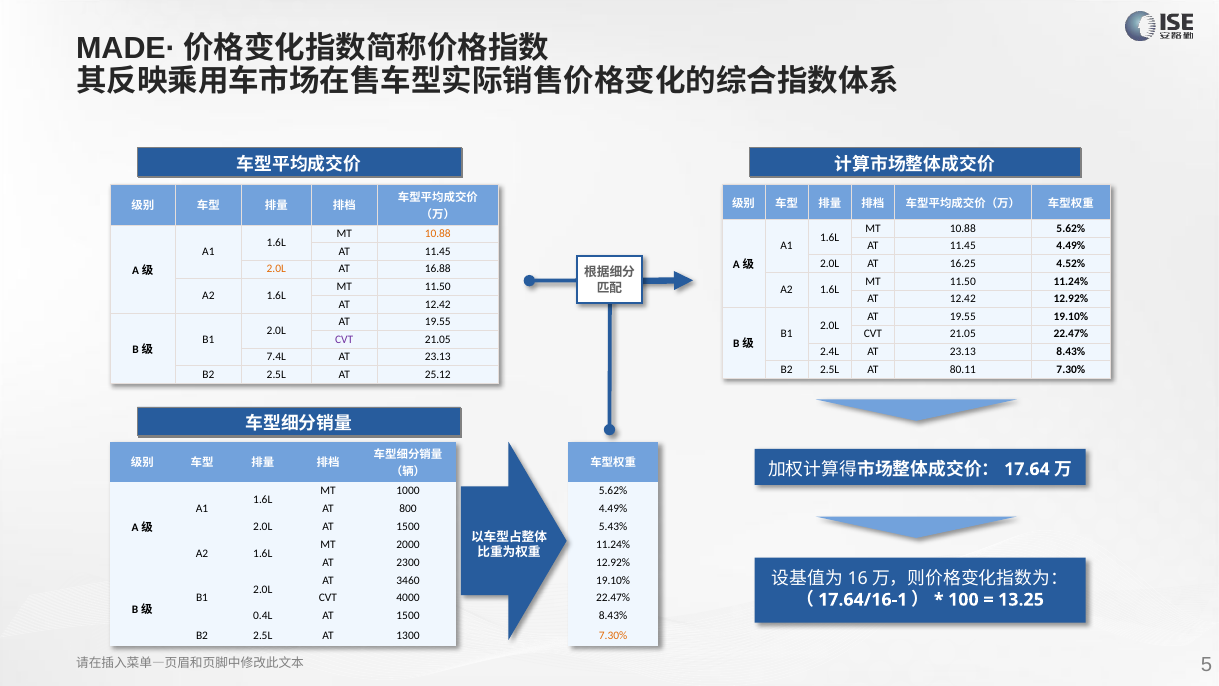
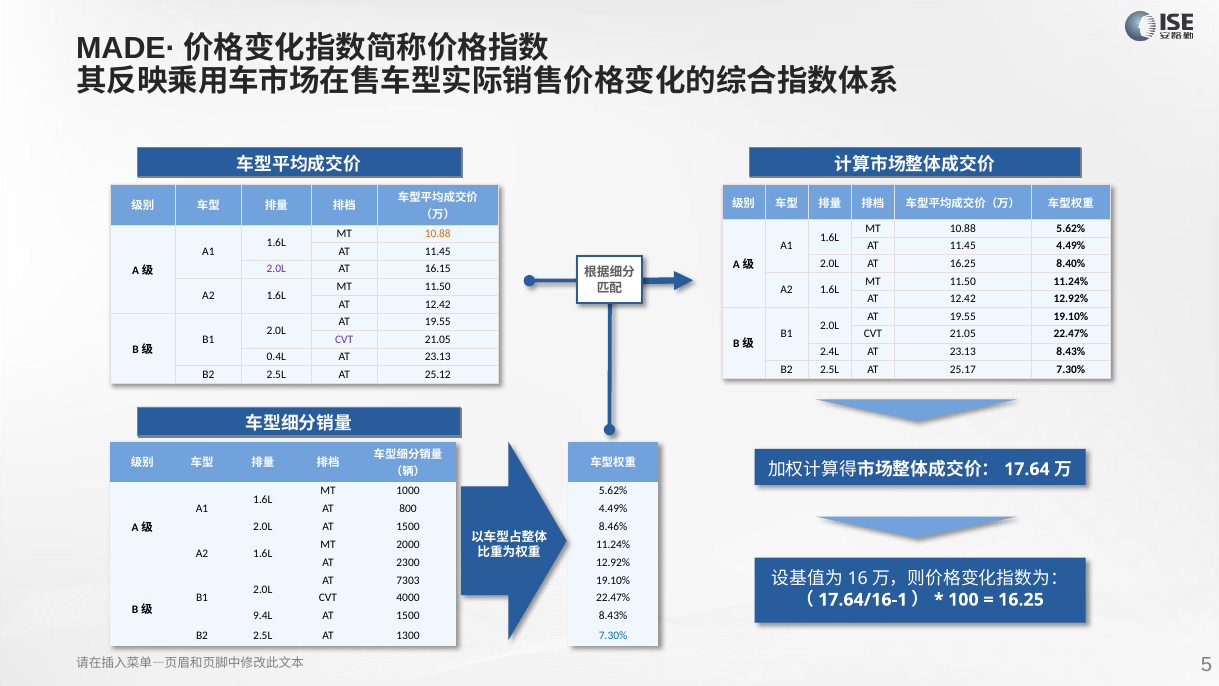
4.52%: 4.52% -> 8.40% (1071, 264)
2.0L colour: orange -> purple (276, 269)
16.88: 16.88 -> 16.15 (438, 269)
7.4L: 7.4L -> 0.4L (276, 357)
80.11: 80.11 -> 25.17 (963, 369)
5.43%: 5.43% -> 8.46% (613, 527)
3460: 3460 -> 7303 (408, 580)
13.25: 13.25 -> 16.25 (1021, 599)
0.4L: 0.4L -> 9.4L (263, 616)
7.30% colour: orange -> blue (613, 635)
